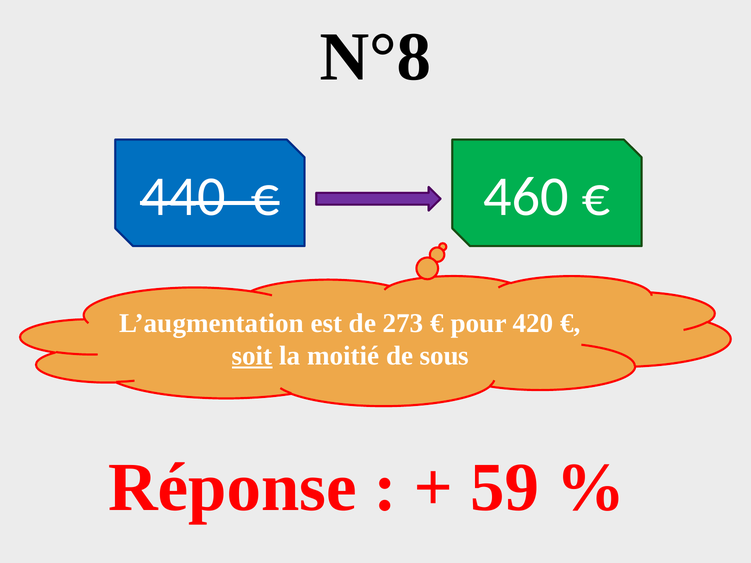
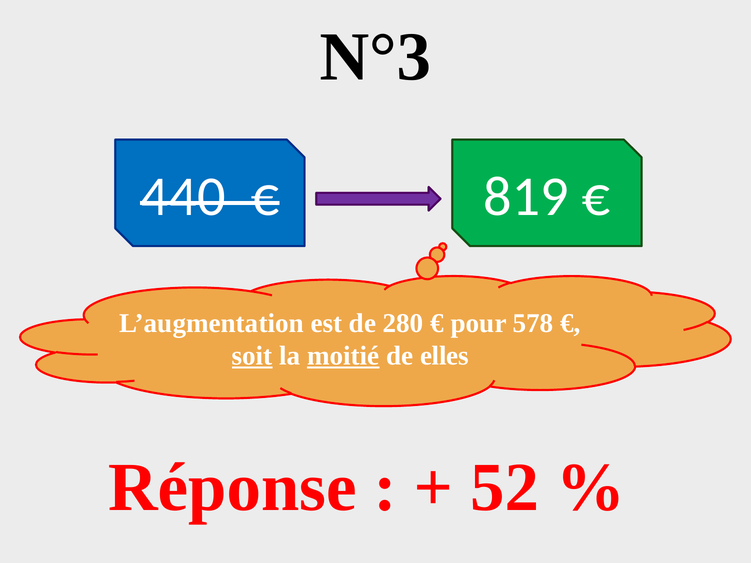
N°8: N°8 -> N°3 (375, 57)
460: 460 -> 819 (526, 197)
273: 273 -> 280 (403, 323)
420: 420 -> 578 (533, 323)
moitié underline: none -> present (343, 356)
sous: sous -> elles (444, 356)
59: 59 -> 52 (505, 488)
